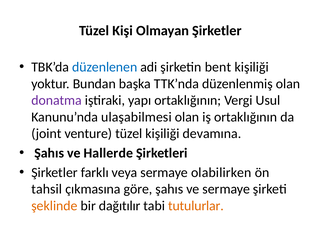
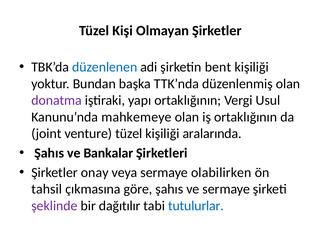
ulaşabilmesi: ulaşabilmesi -> mahkemeye (136, 117)
devamına: devamına -> aralarında (212, 133)
Hallerde: Hallerde -> Bankalar (108, 153)
farklı: farklı -> onay (95, 172)
şeklinde colour: orange -> purple (54, 206)
tutulurlar colour: orange -> blue (196, 206)
